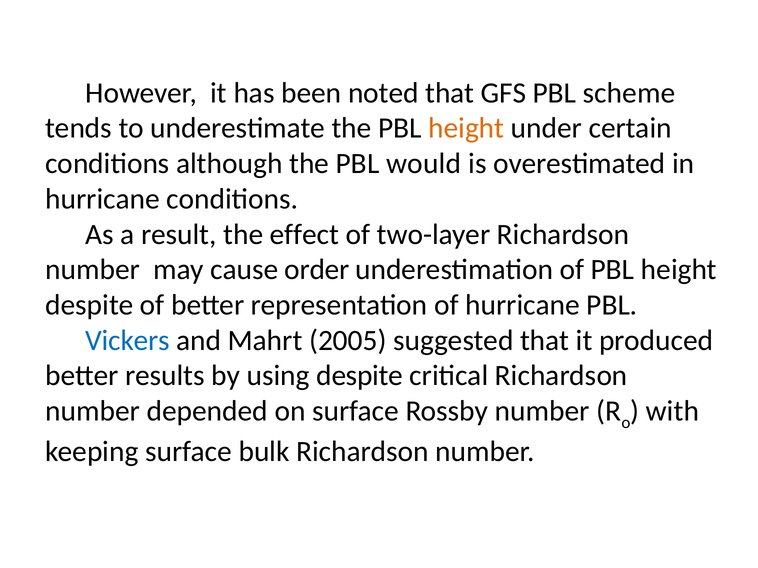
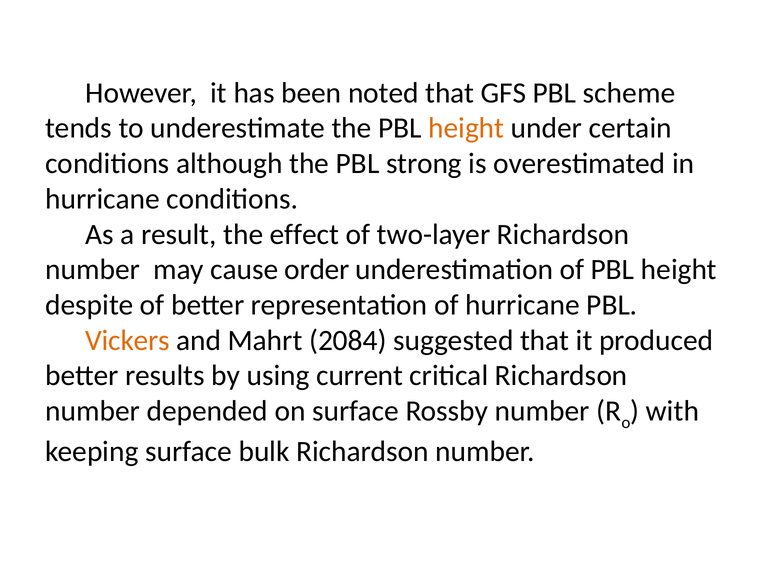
would: would -> strong (424, 164)
Vickers colour: blue -> orange (127, 341)
2005: 2005 -> 2084 (348, 341)
using despite: despite -> current (360, 376)
